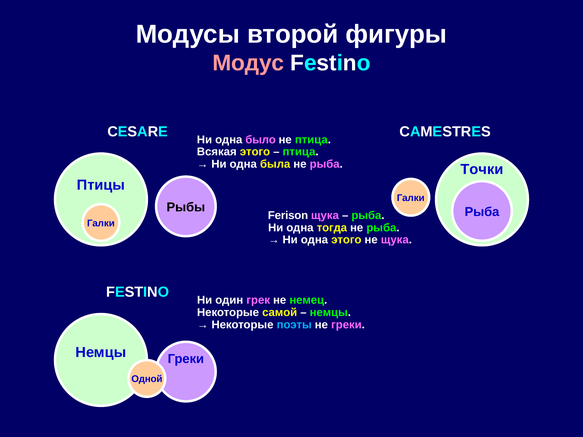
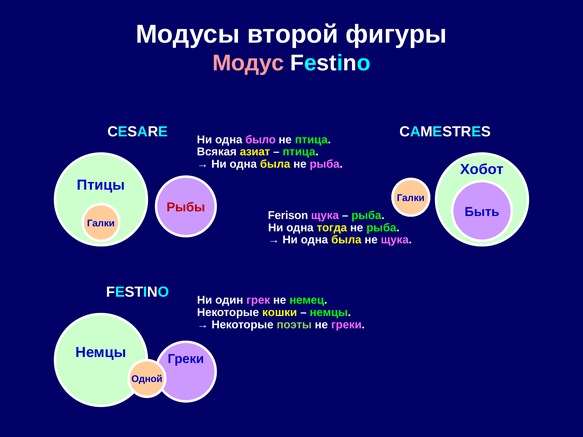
Всякая этого: этого -> азиат (255, 152)
Точки: Точки -> Хобот (482, 169)
Рыбы colour: black -> red (186, 207)
Рыба: Рыба -> Быть (482, 212)
этого: этого -> была (346, 240)
самой: самой -> кошки (280, 313)
поэты colour: light blue -> light green (294, 325)
